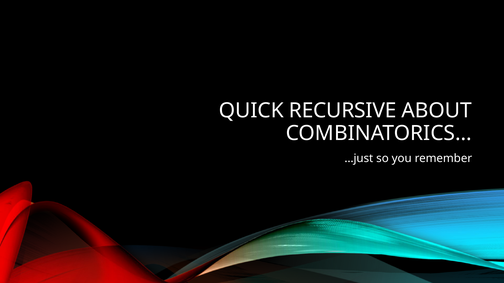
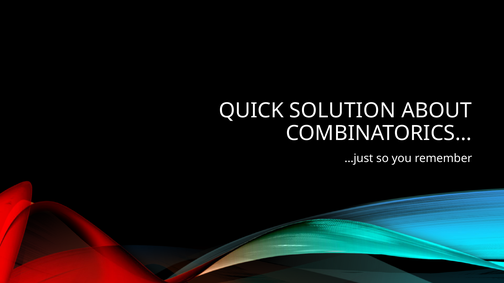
RECURSIVE: RECURSIVE -> SOLUTION (342, 111)
